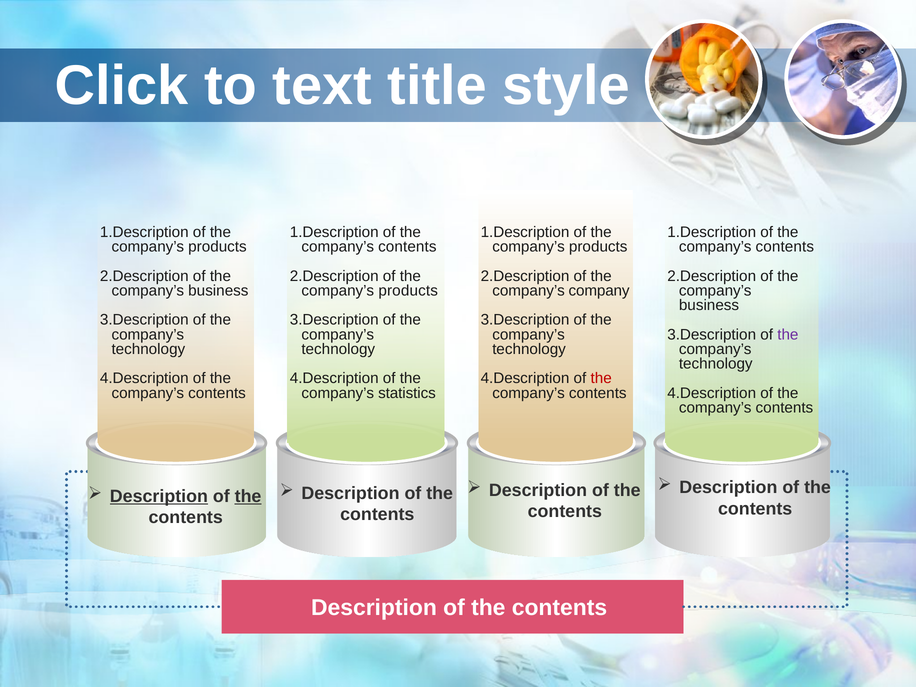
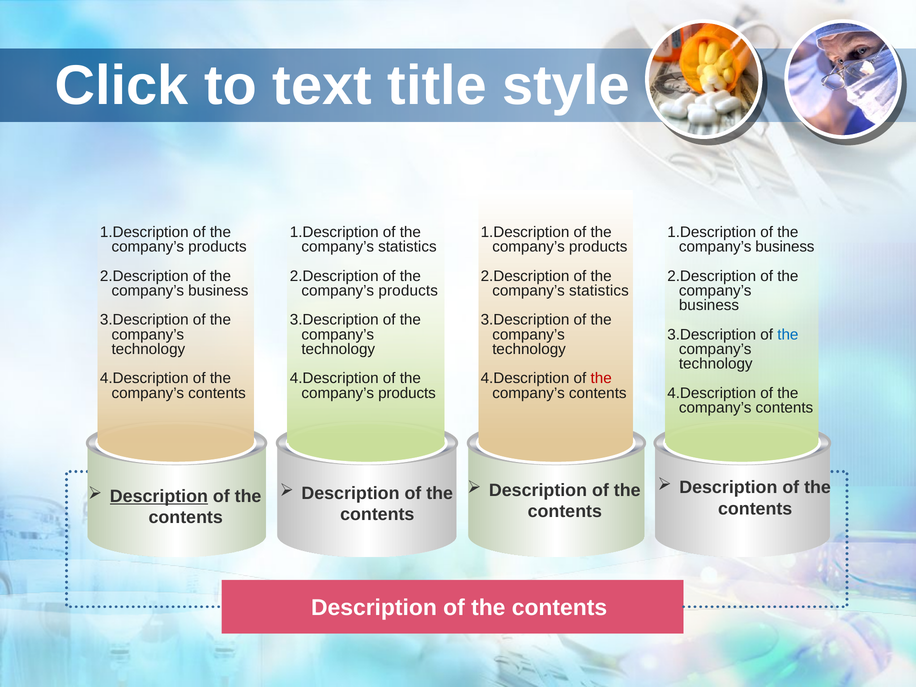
contents: contents -> statistics (407, 247)
contents: contents -> business (785, 247)
company: company -> statistics (599, 291)
the colour: purple -> blue (788, 335)
statistics: statistics -> products (407, 393)
the underline: present -> none (248, 496)
